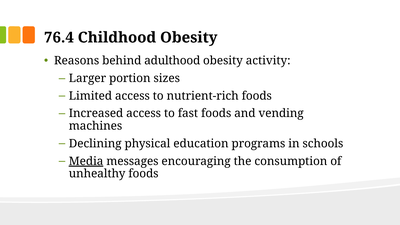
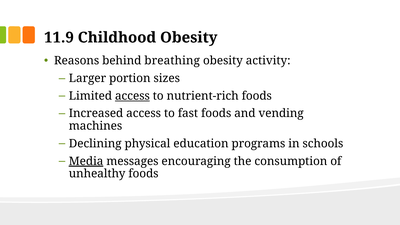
76.4: 76.4 -> 11.9 (59, 38)
adulthood: adulthood -> breathing (172, 61)
access underline: none -> present (132, 96)
